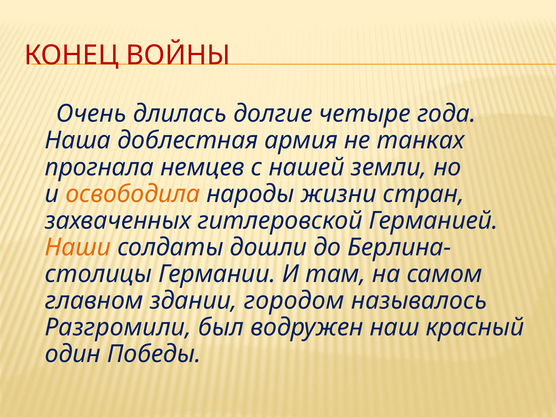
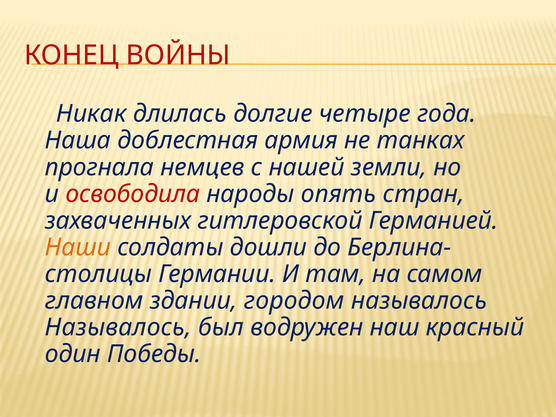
Очень: Очень -> Никак (91, 114)
освободила colour: orange -> red (133, 194)
жизни: жизни -> опять (339, 194)
Разгромили: Разгромили -> Называлось (118, 327)
